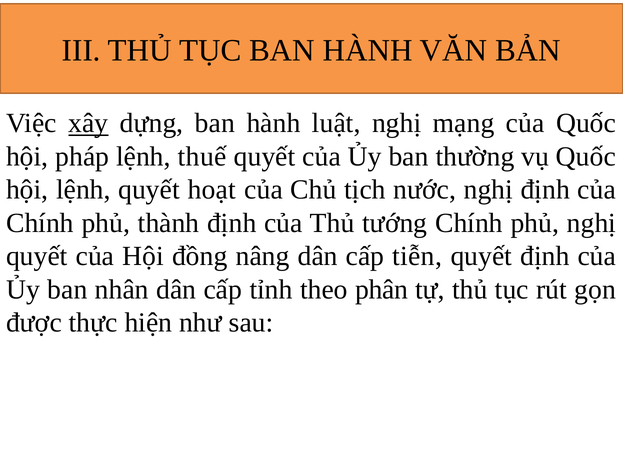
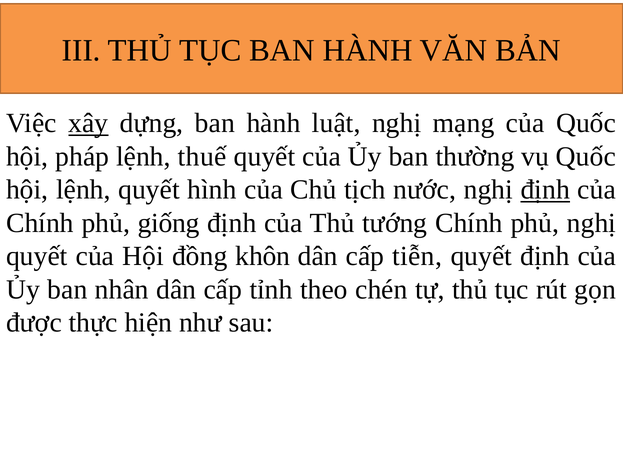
hoạt: hoạt -> hình (212, 190)
định underline: none -> present (545, 190)
thành: thành -> giống (169, 223)
nâng: nâng -> khôn (263, 256)
phân: phân -> chén (381, 290)
